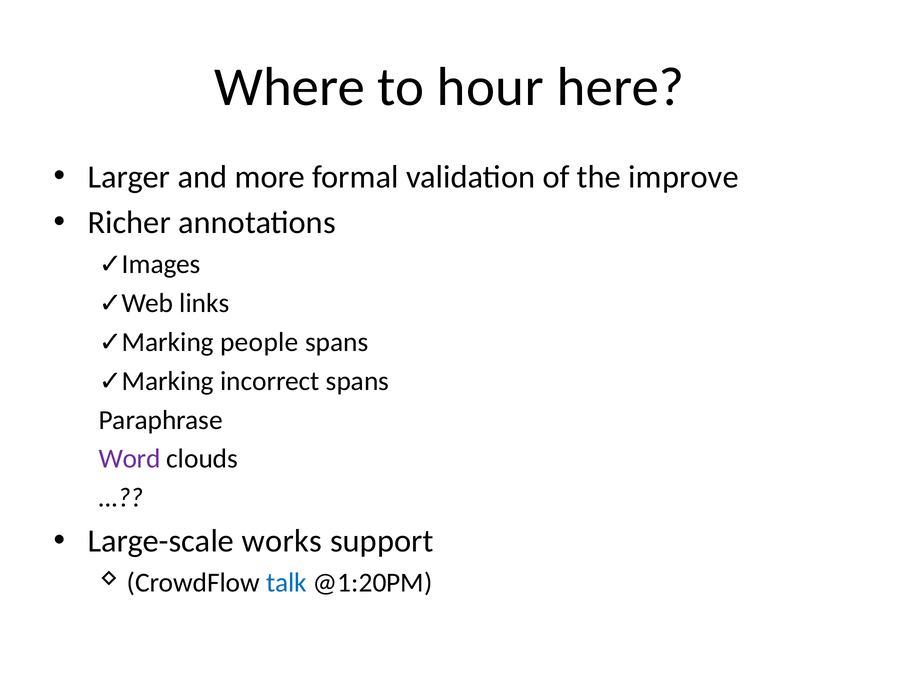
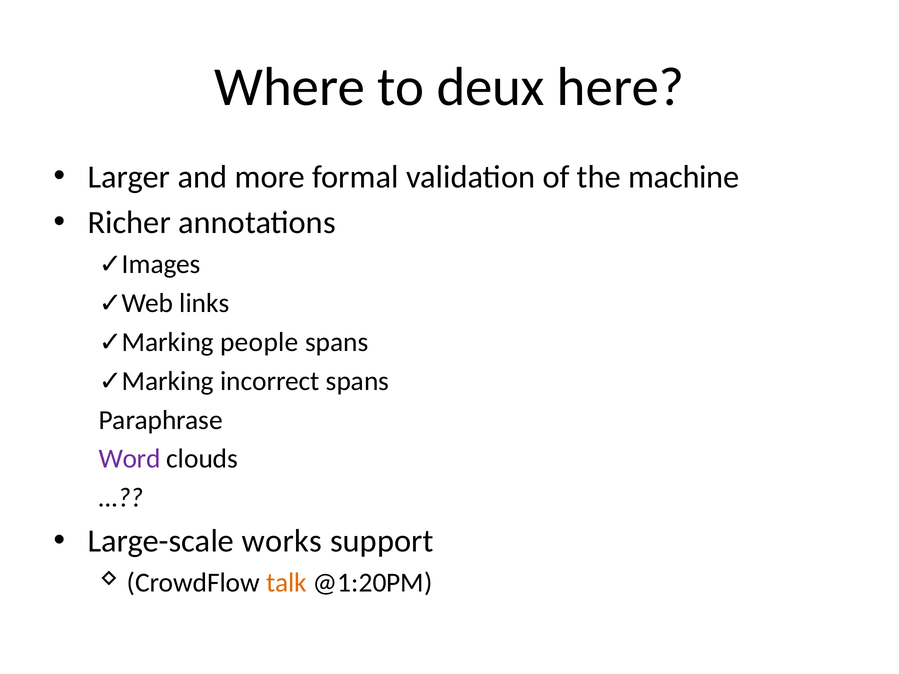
hour: hour -> deux (491, 87)
improve: improve -> machine (684, 177)
talk colour: blue -> orange (286, 583)
